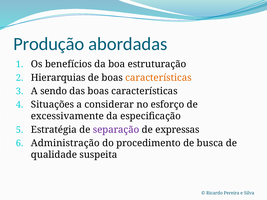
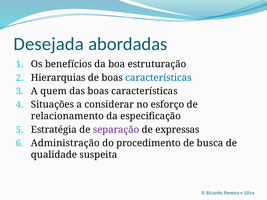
Produção: Produção -> Desejada (49, 44)
características colour: orange -> blue (158, 78)
sendo: sendo -> quem (54, 91)
excessivamente: excessivamente -> relacionamento (67, 116)
